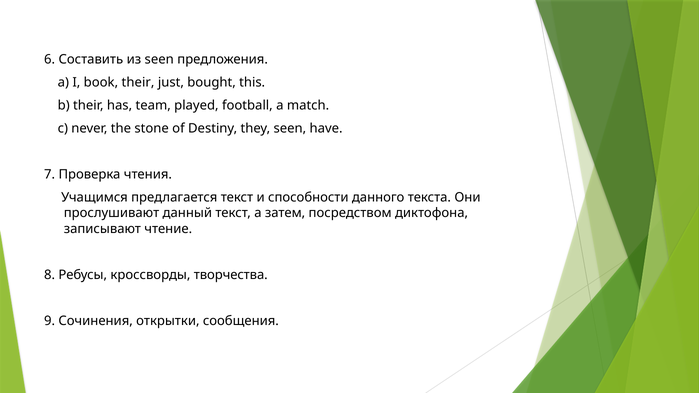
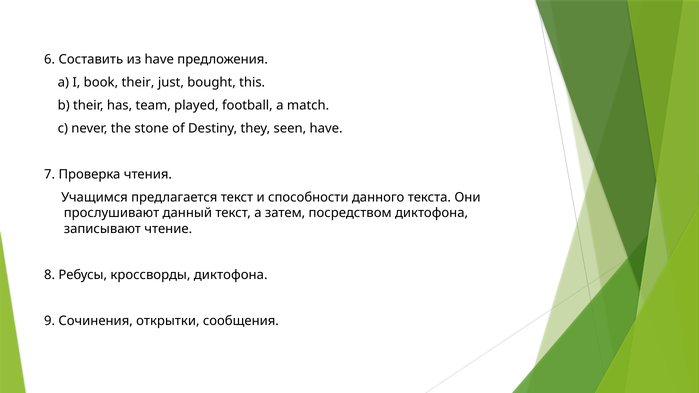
из seen: seen -> have (159, 59)
кроссворды творчества: творчества -> диктофона (231, 275)
